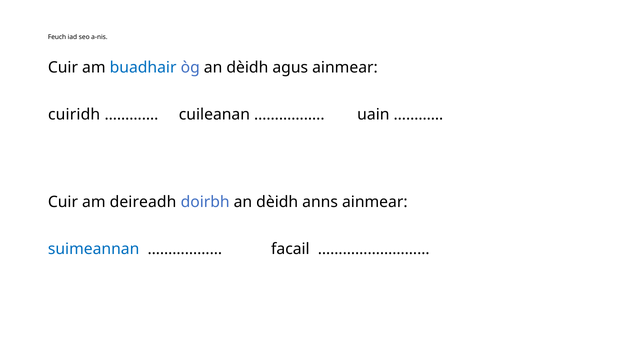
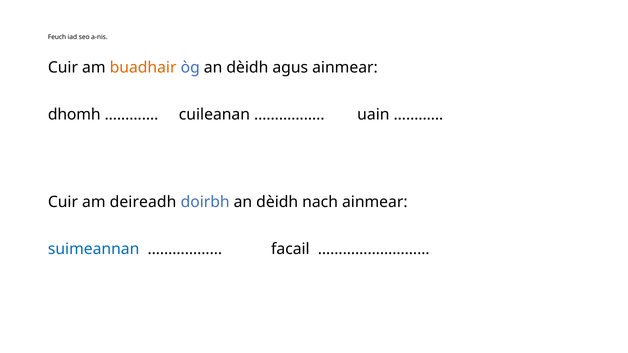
buadhair colour: blue -> orange (143, 68)
cuiridh: cuiridh -> dhomh (74, 115)
anns: anns -> nach (320, 202)
